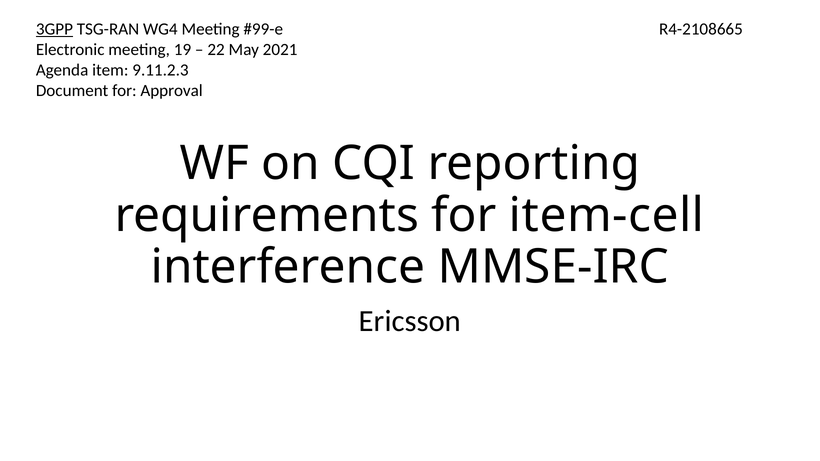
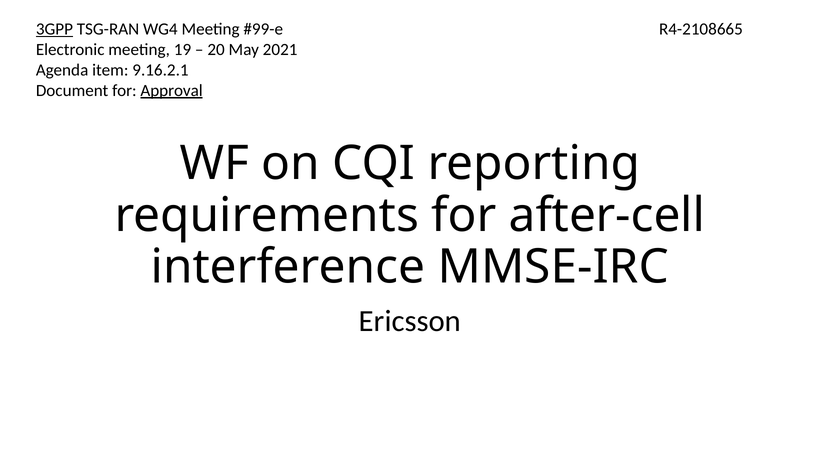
22: 22 -> 20 (216, 49)
9.11.2.3: 9.11.2.3 -> 9.16.2.1 (160, 70)
Approval underline: none -> present (172, 90)
item-cell: item-cell -> after-cell (607, 215)
